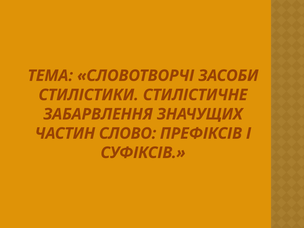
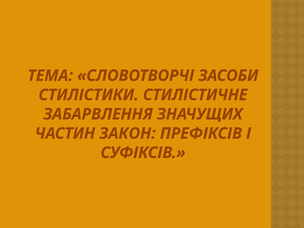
СЛОВО: СЛОВО -> ЗАКОН (127, 133)
